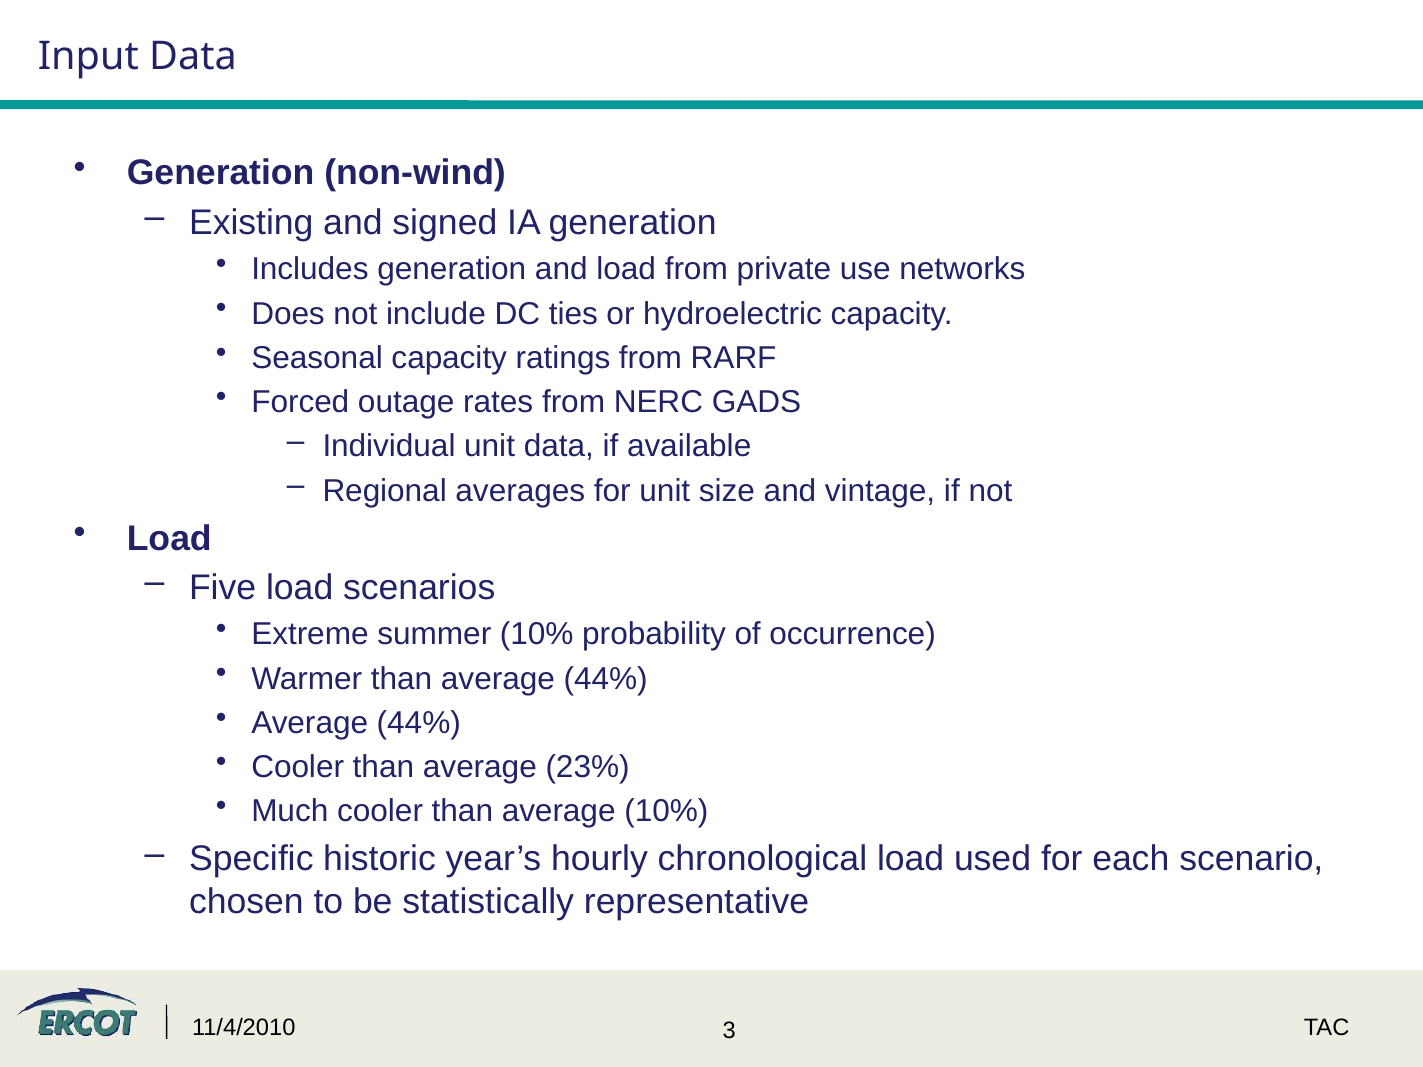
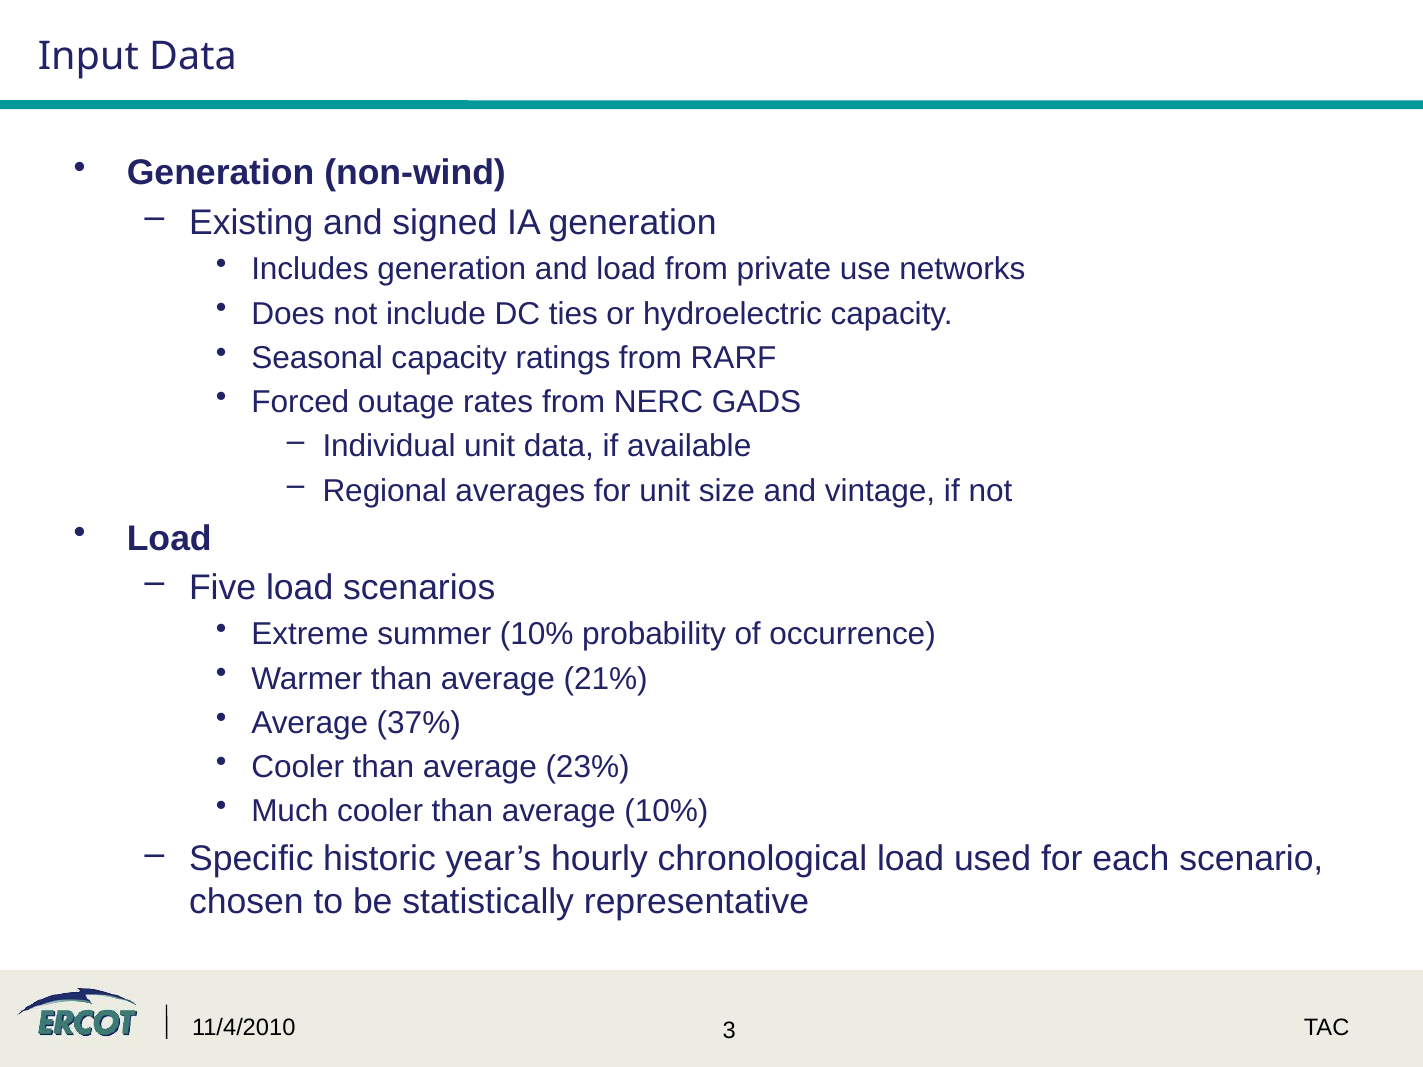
than average 44%: 44% -> 21% (606, 679)
44%: 44% -> 37% (419, 723)
